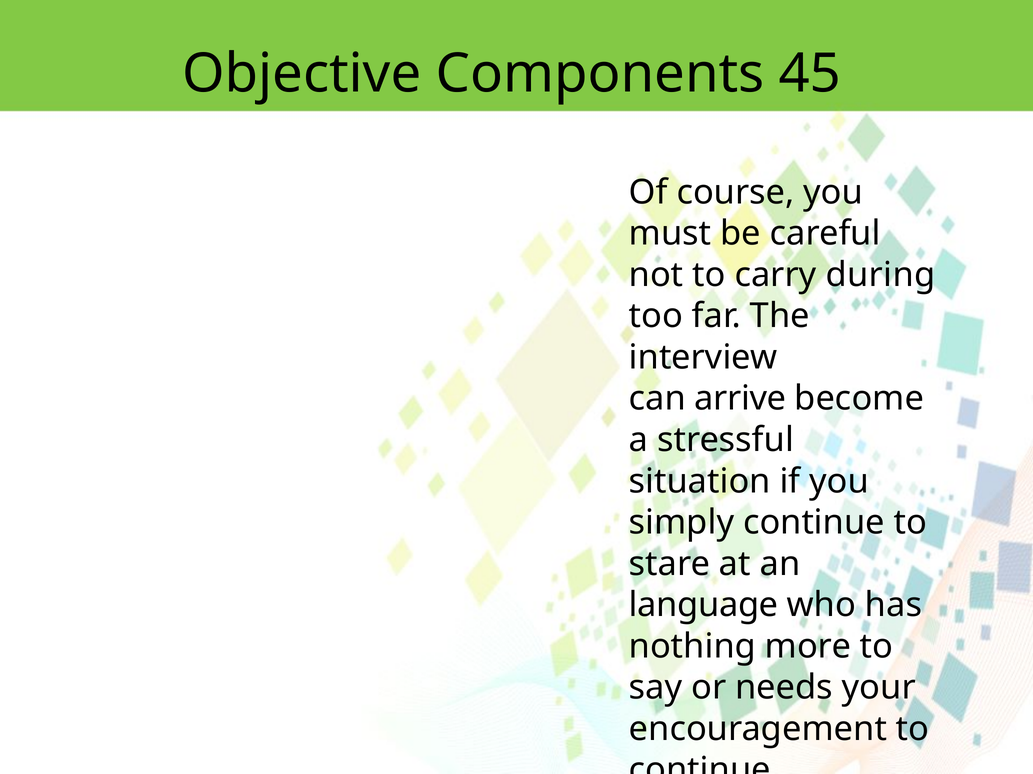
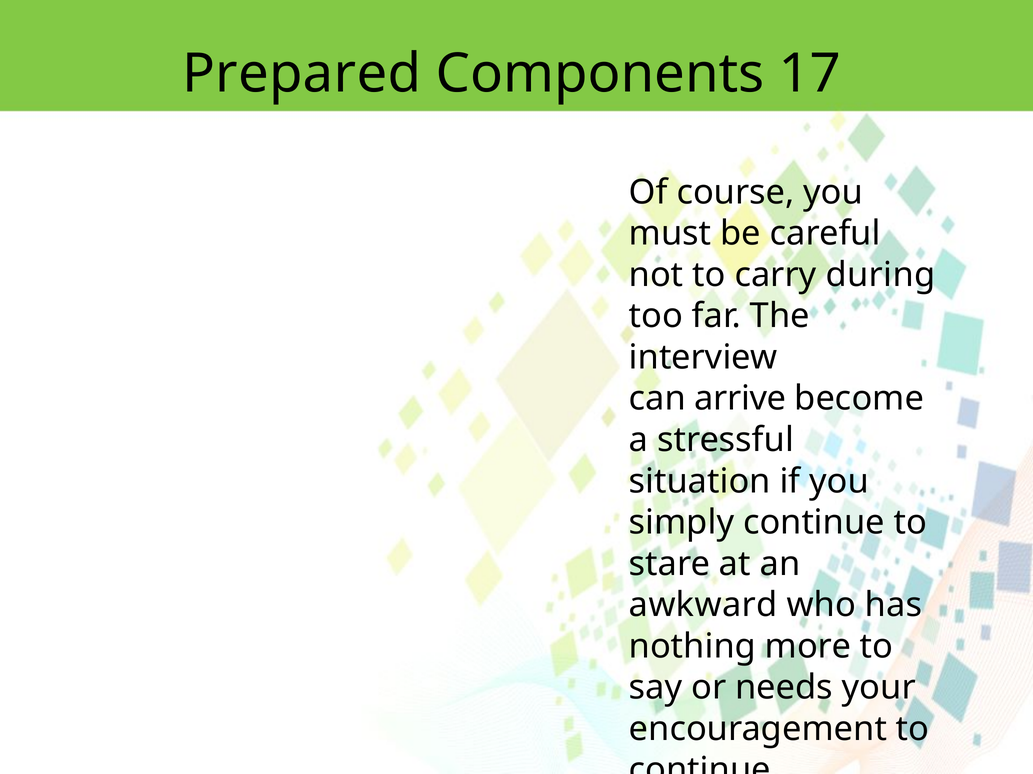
Objective: Objective -> Prepared (302, 74)
45: 45 -> 17 (810, 74)
language: language -> awkward (703, 606)
